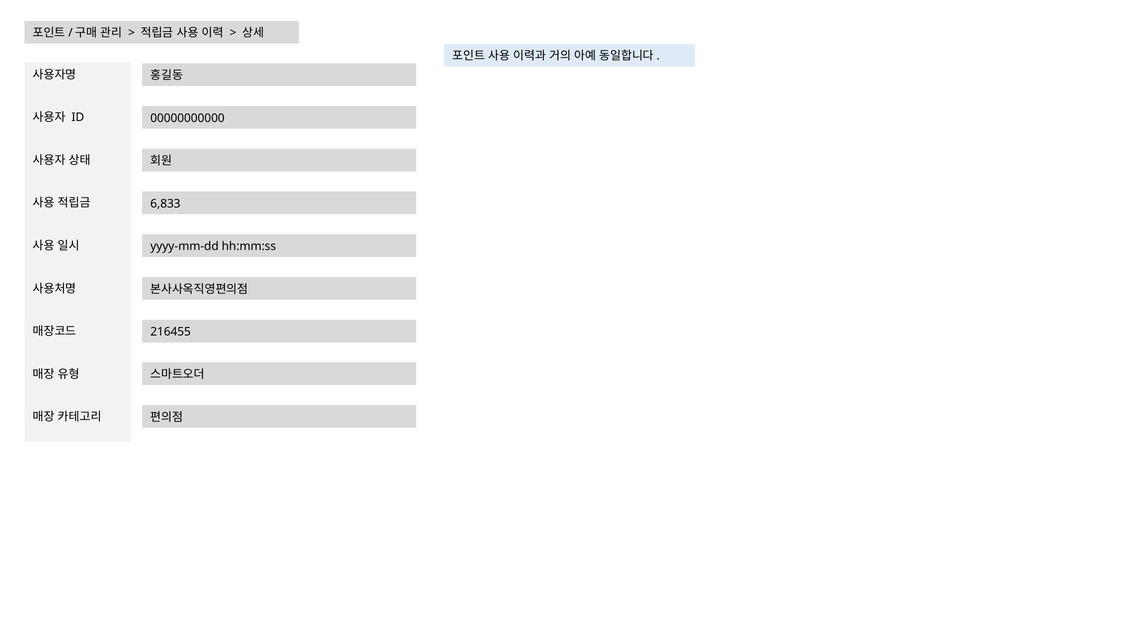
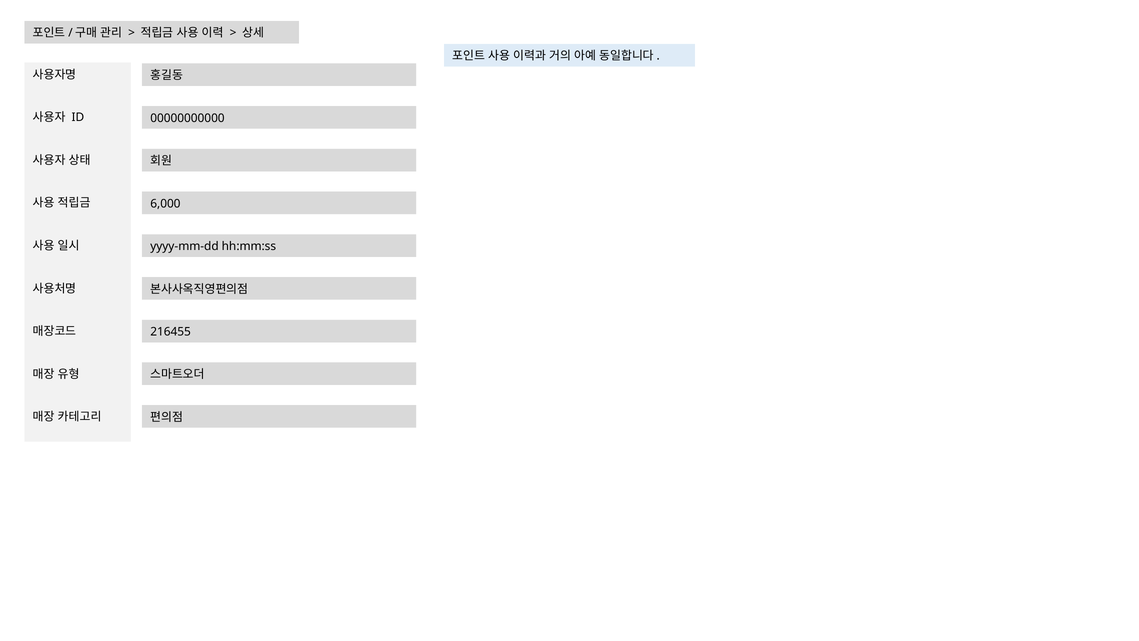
6,833: 6,833 -> 6,000 (165, 204)
